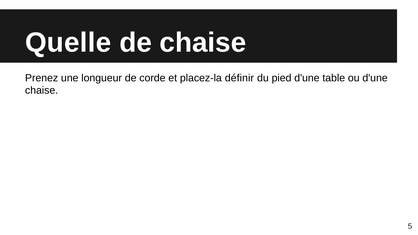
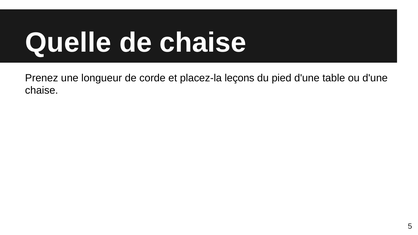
définir: définir -> leçons (240, 78)
